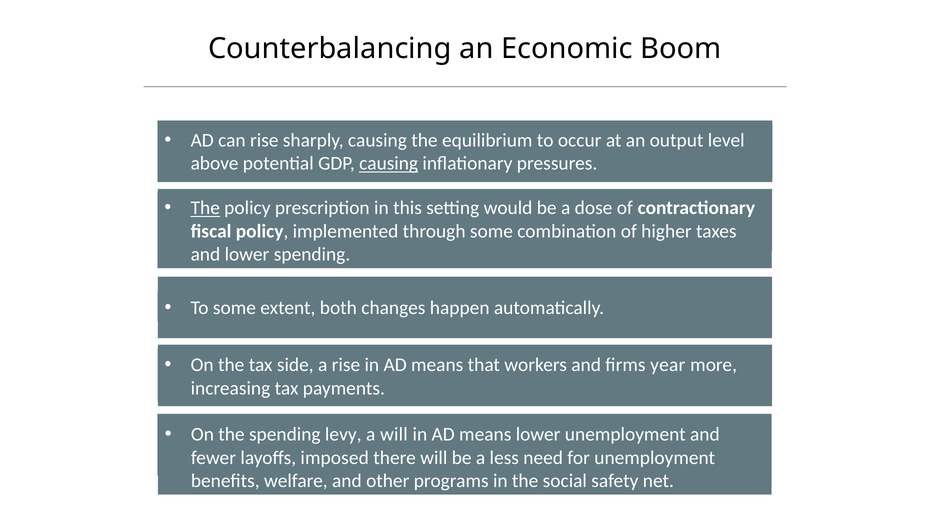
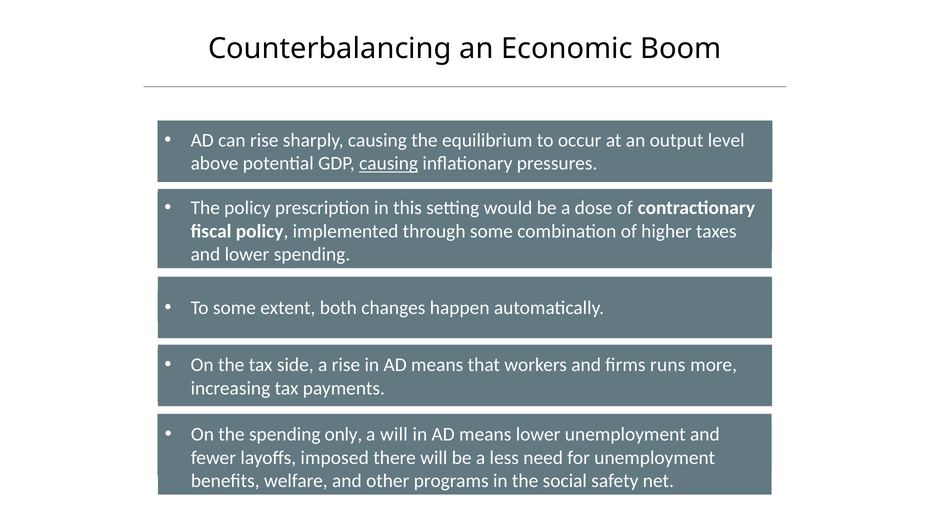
The underline: present -> none (205, 208)
year: year -> runs (668, 365)
levy: levy -> only (343, 434)
